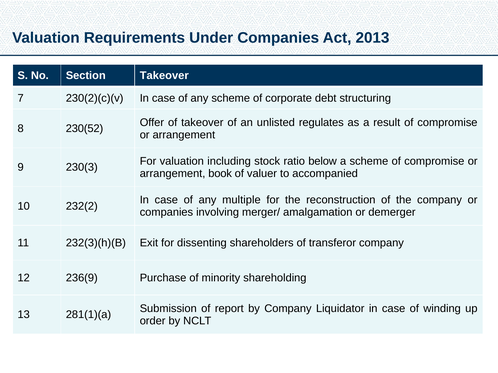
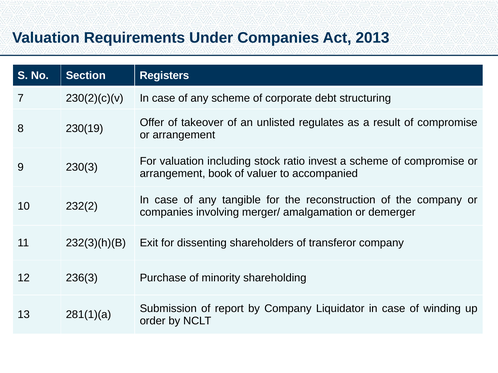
Section Takeover: Takeover -> Registers (164, 76)
230(52: 230(52 -> 230(19 (84, 129)
below: below -> invest (323, 161)
multiple: multiple -> tangible (241, 200)
236(9: 236(9 -> 236(3 (82, 278)
